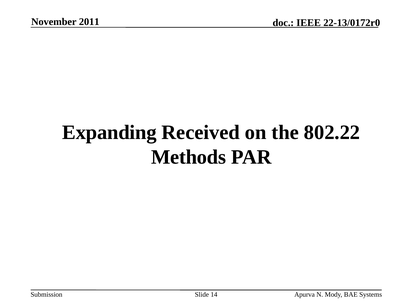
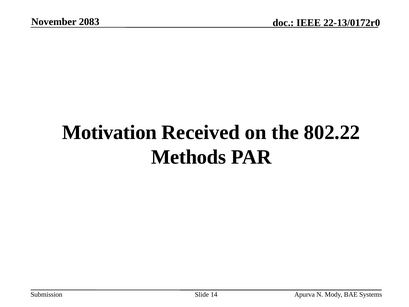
2011: 2011 -> 2083 (89, 22)
Expanding: Expanding -> Motivation (109, 132)
